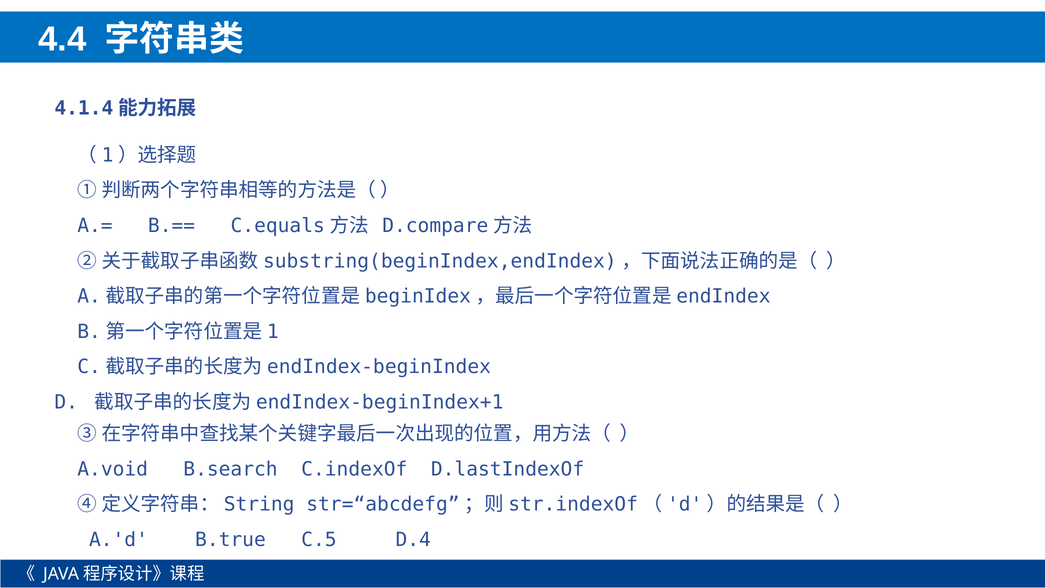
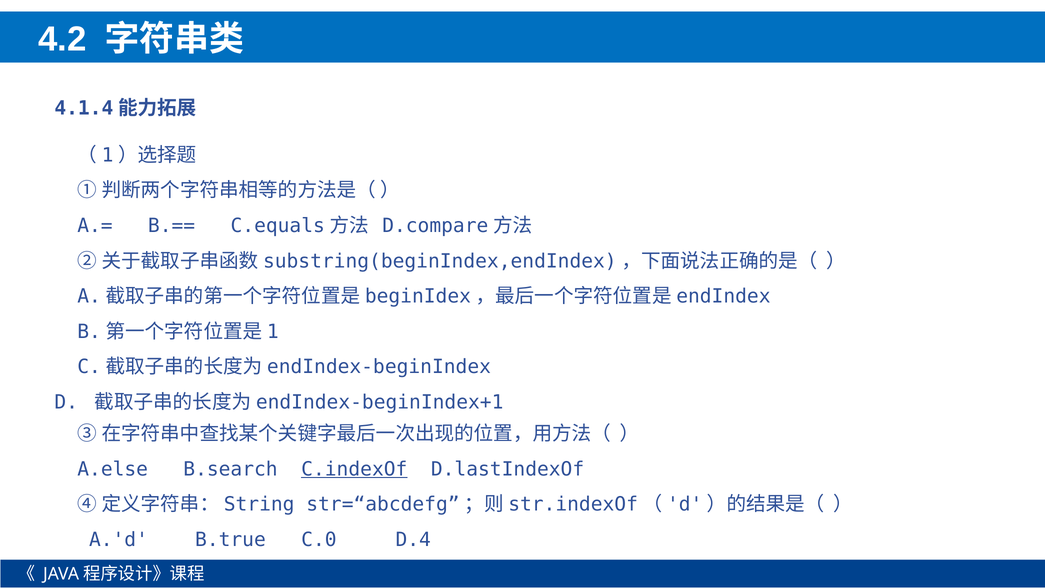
4.4: 4.4 -> 4.2 (62, 39)
A.void: A.void -> A.else (113, 469)
C.indexOf underline: none -> present (354, 469)
C.5: C.5 -> C.0 (319, 539)
